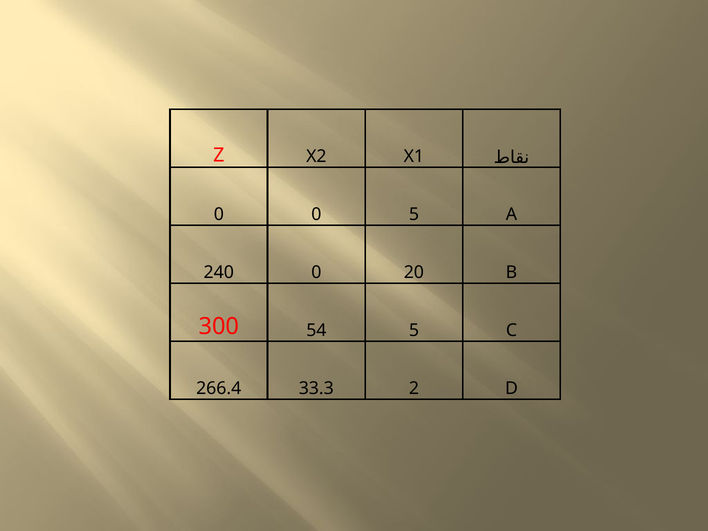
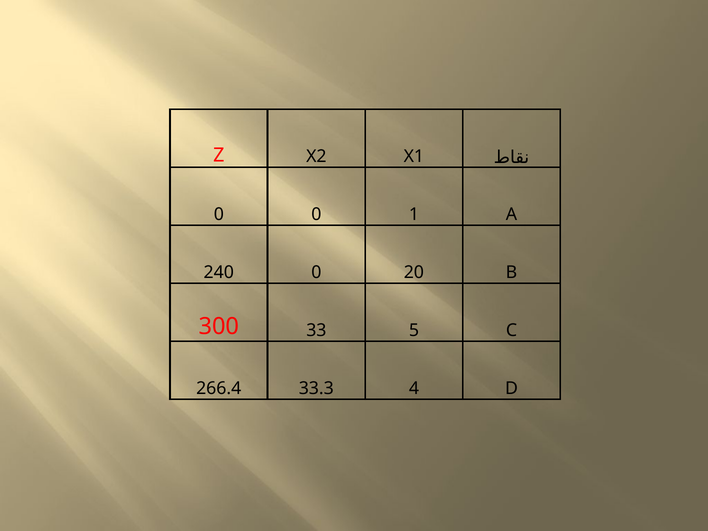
0 5: 5 -> 1 (414, 214)
54: 54 -> 33 (316, 330)
2: 2 -> 4 (414, 388)
